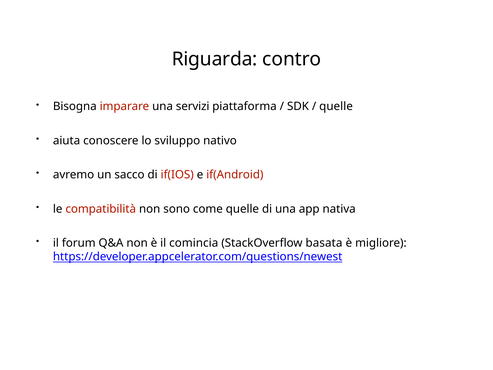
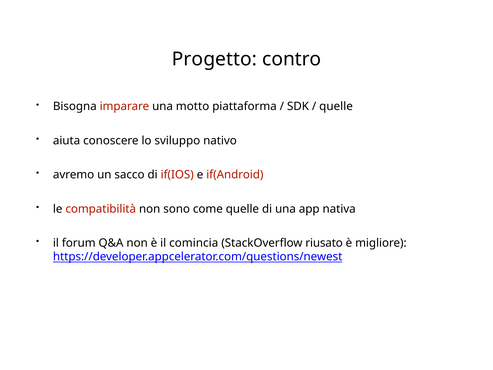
Riguarda: Riguarda -> Progetto (215, 59)
servizi: servizi -> motto (193, 106)
basata: basata -> riusato (324, 243)
